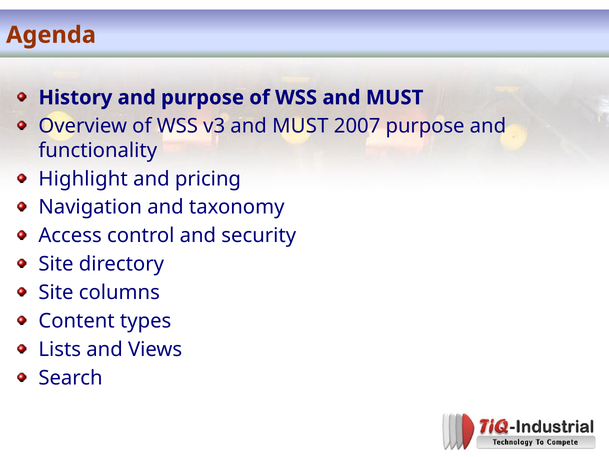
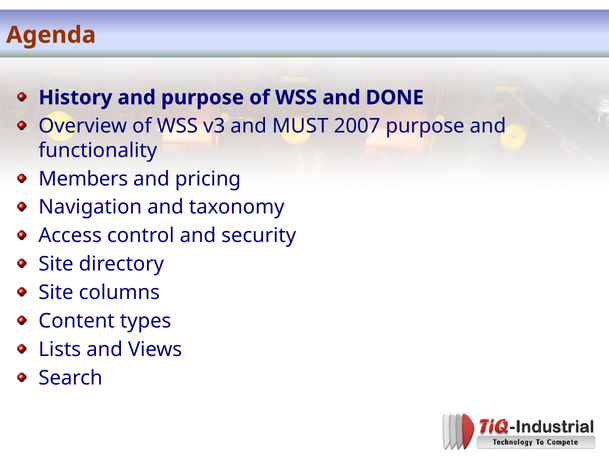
WSS and MUST: MUST -> DONE (395, 98)
Highlight: Highlight -> Members (83, 179)
